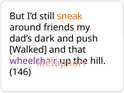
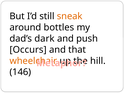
friends: friends -> bottles (59, 27)
Walked: Walked -> Occurs (28, 50)
wheelchair colour: purple -> orange (33, 61)
